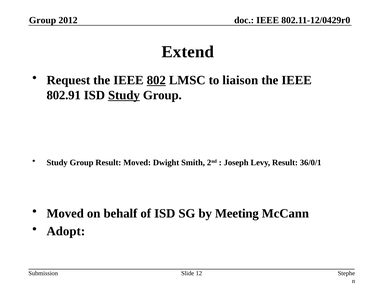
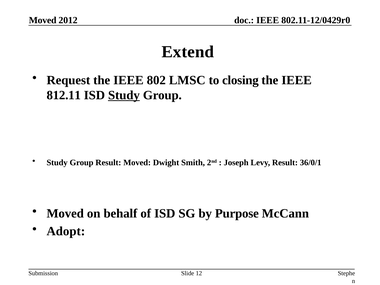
Group: Group -> Moved (43, 20)
802 underline: present -> none (156, 80)
liaison: liaison -> closing (240, 80)
802.91: 802.91 -> 812.11 (64, 95)
Meeting: Meeting -> Purpose (237, 213)
